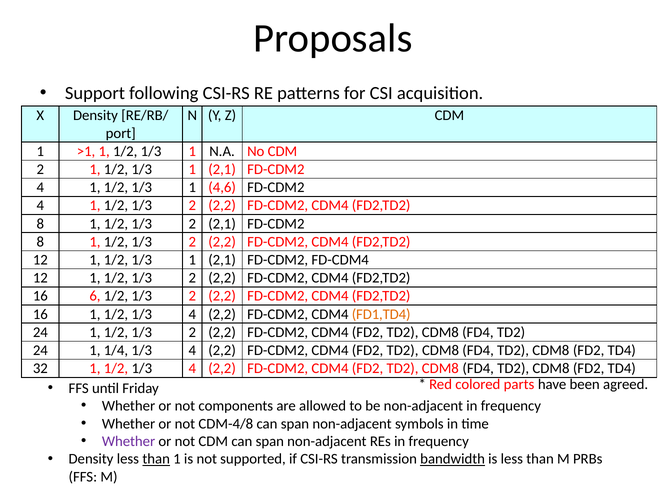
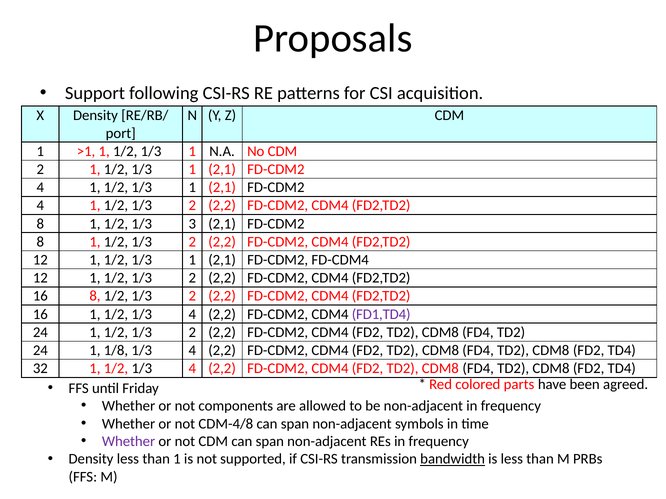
4,6: 4,6 -> 2,1 (222, 188)
2: 2 -> 3 (192, 224)
16 6: 6 -> 8 (95, 296)
FD1,TD4 colour: orange -> purple (381, 315)
1/4: 1/4 -> 1/8 (116, 351)
than underline: present -> none (156, 460)
